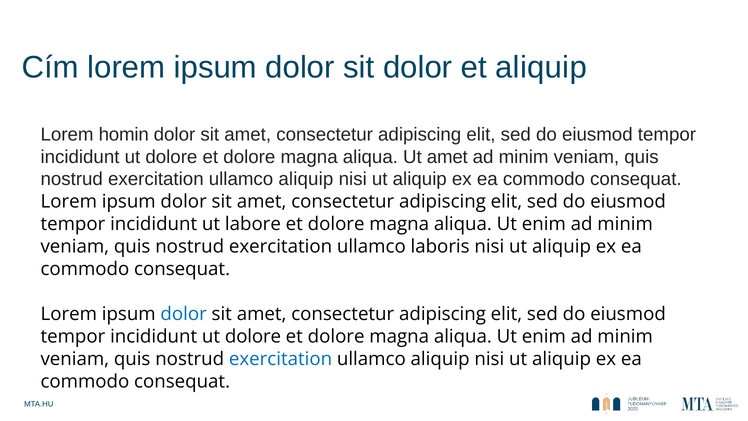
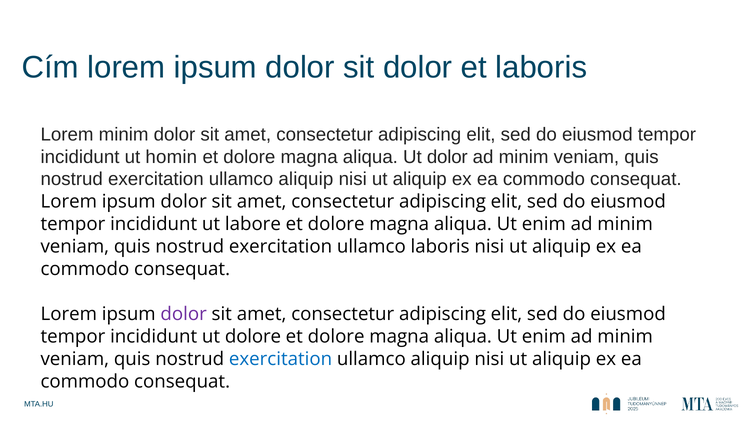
et aliquip: aliquip -> laboris (541, 68)
Lorem homin: homin -> minim (124, 134)
dolore: dolore -> homin (171, 157)
Ut amet: amet -> dolor (447, 157)
dolor colour: blue -> purple (184, 314)
